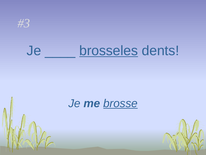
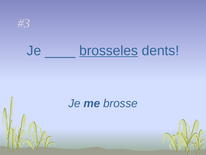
brosse underline: present -> none (120, 103)
